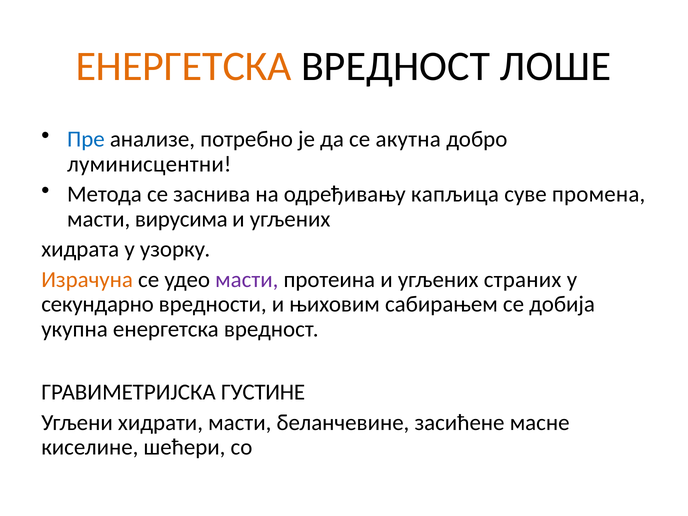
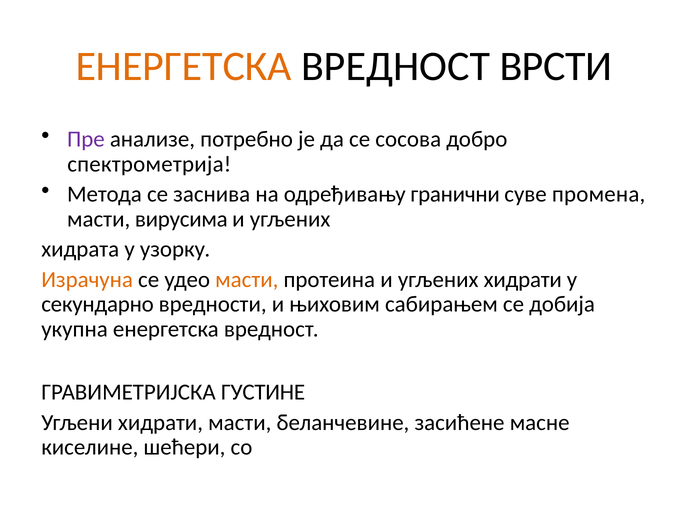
ЛОШЕ: ЛОШЕ -> ВРСТИ (556, 67)
Пре colour: blue -> purple (86, 139)
акутна: акутна -> сосова (408, 139)
луминисцентни: луминисцентни -> спектрометрија (149, 164)
капљица: капљица -> гранични (455, 194)
масти colour: purple -> orange (247, 279)
угљених страних: страних -> хидрати (523, 279)
